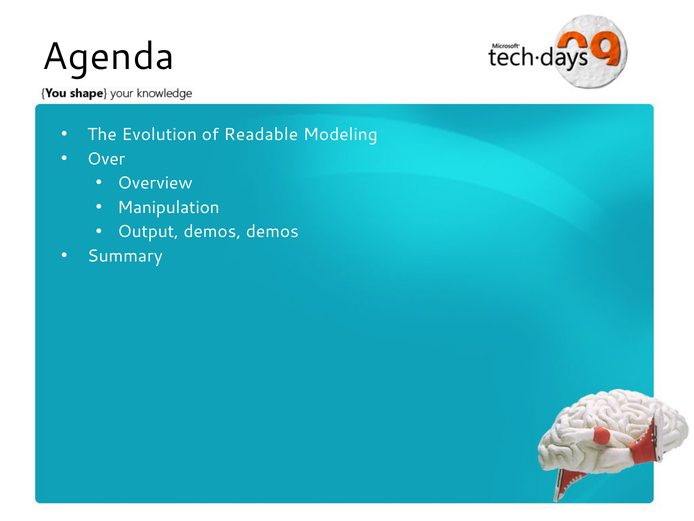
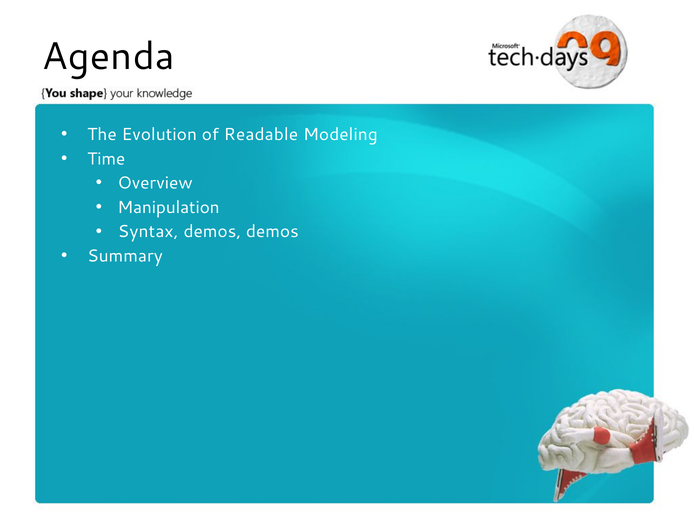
Over: Over -> Time (106, 159)
Output: Output -> Syntax (148, 232)
